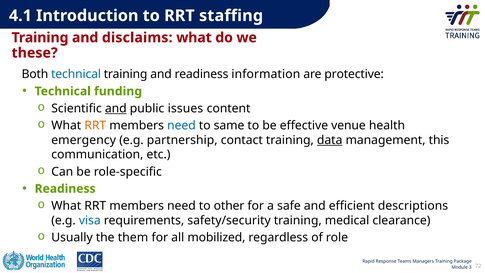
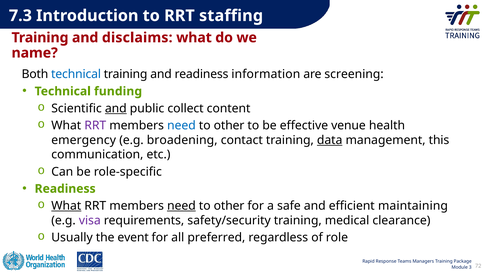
4.1: 4.1 -> 7.3 (20, 16)
these: these -> name (35, 53)
protective: protective -> screening (354, 74)
issues: issues -> collect (186, 108)
RRT colour: orange -> purple (95, 125)
same: same -> other (229, 125)
partnership: partnership -> broadening (182, 140)
What underline: none -> present (66, 206)
need underline: none -> present (181, 206)
descriptions: descriptions -> maintaining (413, 206)
visa colour: blue -> purple (90, 220)
them: them -> event (133, 237)
mobilized: mobilized -> preferred (216, 237)
